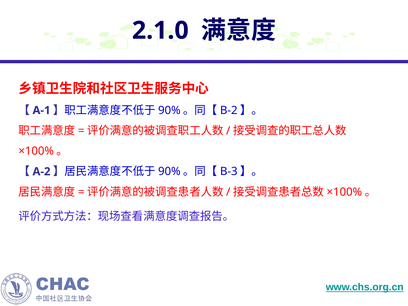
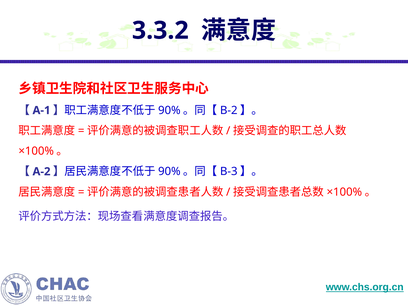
2.1.0: 2.1.0 -> 3.3.2 (160, 30)
